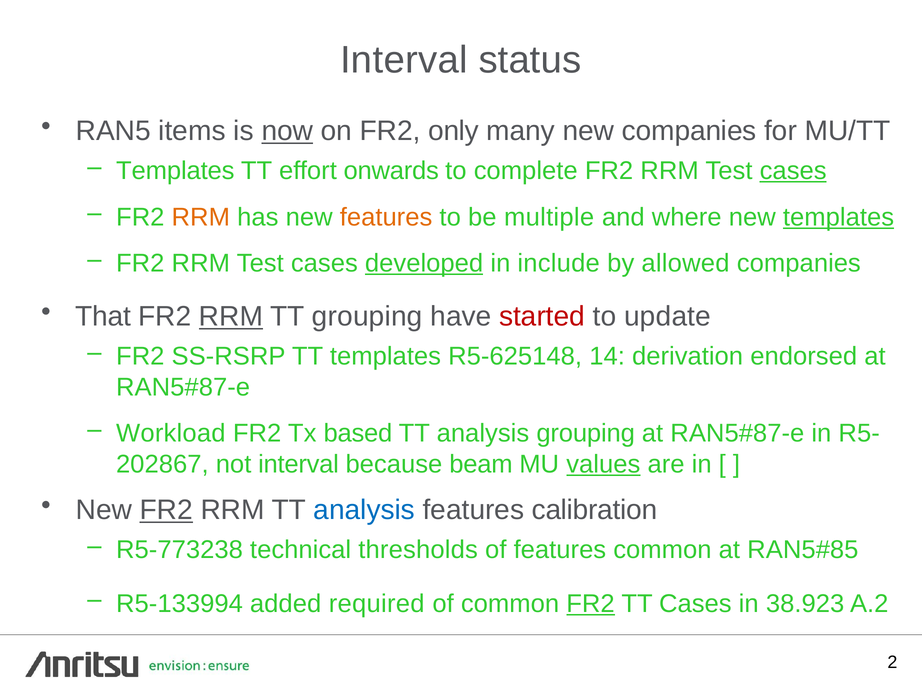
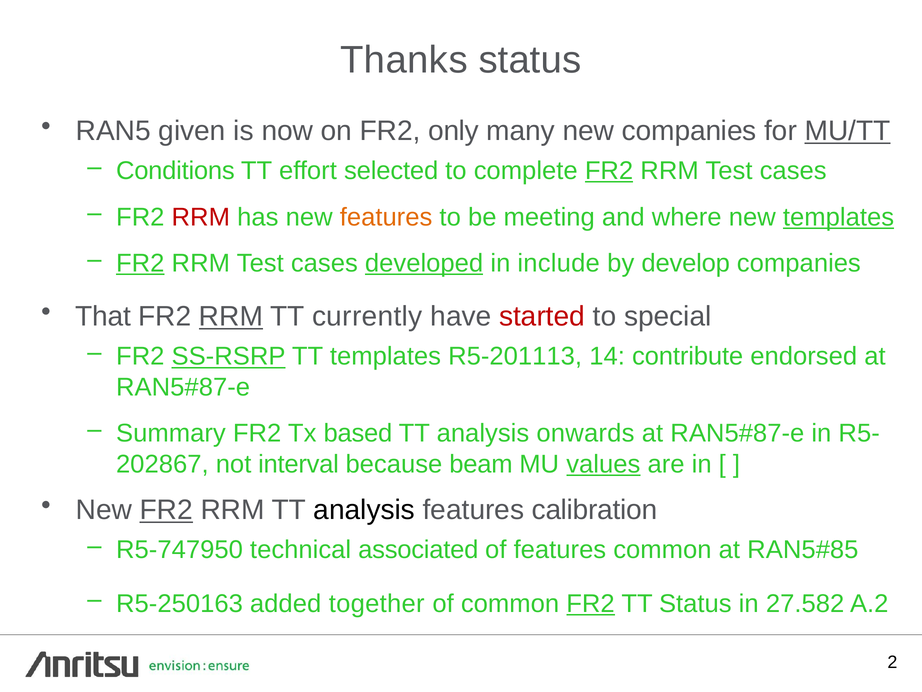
Interval: Interval -> Thanks (404, 60)
items: items -> given (192, 131)
now underline: present -> none (287, 131)
MU/TT underline: none -> present (848, 131)
Templates: Templates -> Conditions (175, 171)
onwards: onwards -> selected (391, 171)
FR2 underline: none -> present (609, 171)
cases underline: present -> none (793, 171)
RRM colour: orange -> red (201, 217)
multiple: multiple -> meeting (549, 217)
FR2 underline: none -> present (140, 263)
allowed: allowed -> develop (686, 263)
TT grouping: grouping -> currently (367, 316)
update: update -> special (668, 316)
SS-RSRP underline: none -> present (229, 356)
R5-625148: R5-625148 -> R5-201113 (515, 356)
derivation: derivation -> contribute (688, 356)
Workload: Workload -> Summary (171, 433)
analysis grouping: grouping -> onwards (585, 433)
analysis colour: blue -> black (364, 510)
R5-773238: R5-773238 -> R5-747950 (179, 549)
thresholds: thresholds -> associated (418, 549)
R5-133994: R5-133994 -> R5-250163 (179, 603)
required: required -> together (377, 603)
TT Cases: Cases -> Status (695, 603)
38.923: 38.923 -> 27.582 (805, 603)
